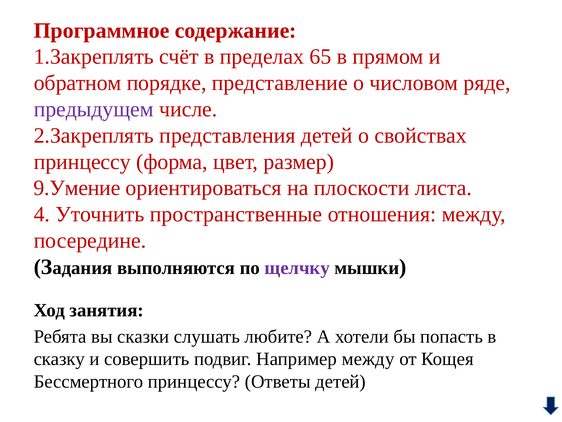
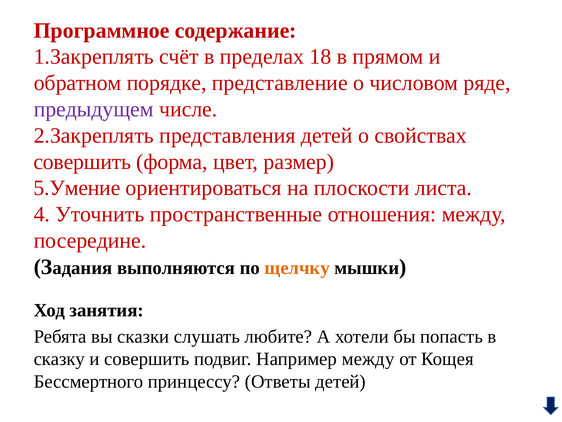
65: 65 -> 18 (321, 57)
принцессу: принцессу -> совершить (82, 162)
9.Умение: 9.Умение -> 5.Умение (77, 188)
щелчку colour: purple -> orange (297, 268)
